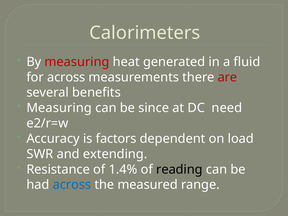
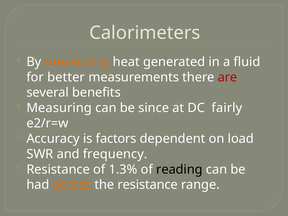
measuring colour: red -> orange (77, 62)
for across: across -> better (66, 77)
need: need -> fairly (227, 108)
extending: extending -> frequency (115, 154)
1.4%: 1.4% -> 1.3% (123, 169)
across colour: blue -> orange (72, 185)
the measured: measured -> resistance (148, 185)
